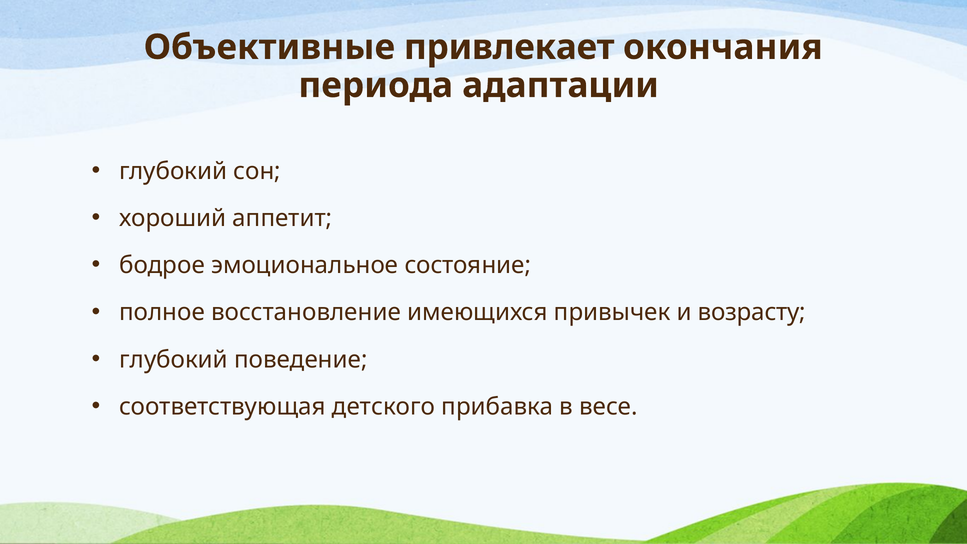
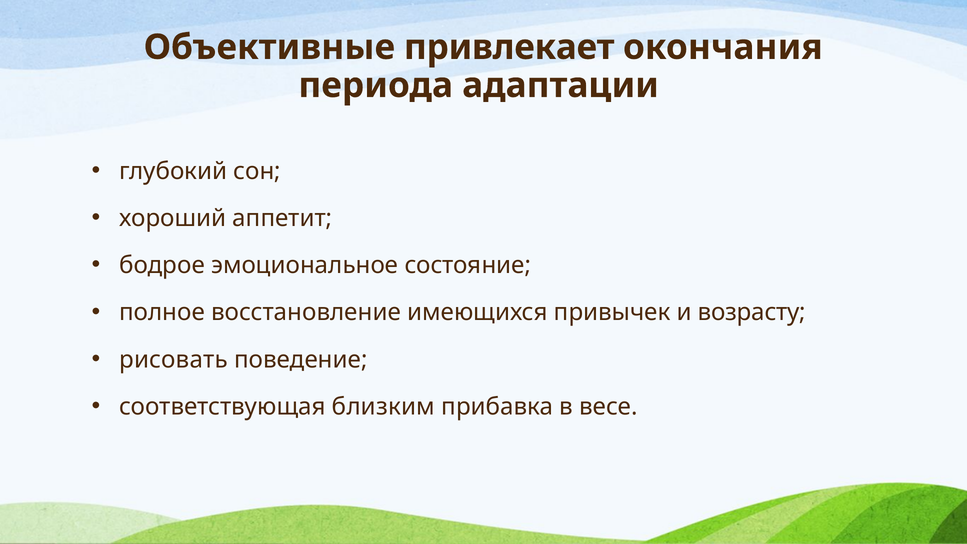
глубокий: глубокий -> рисовать (174, 360)
детского: детского -> близким (383, 407)
